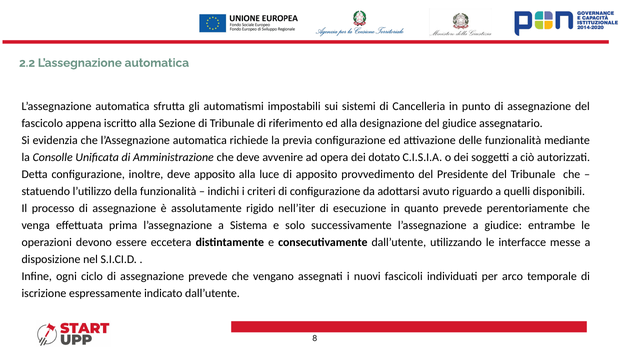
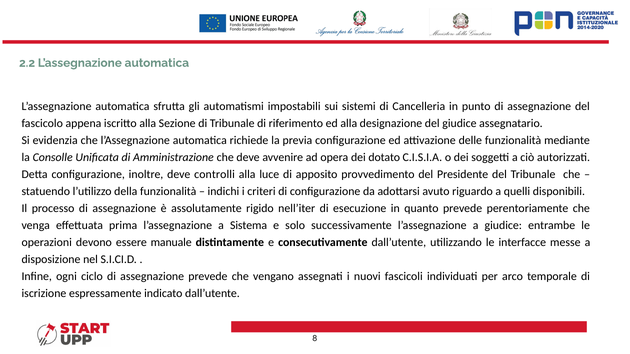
deve apposito: apposito -> controlli (215, 175)
eccetera: eccetera -> manuale (171, 243)
